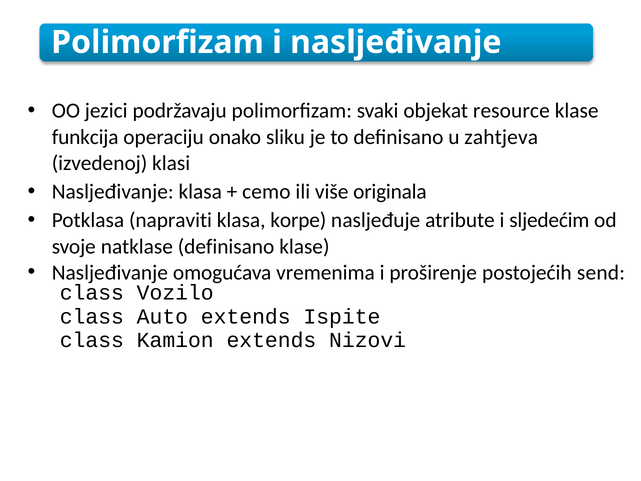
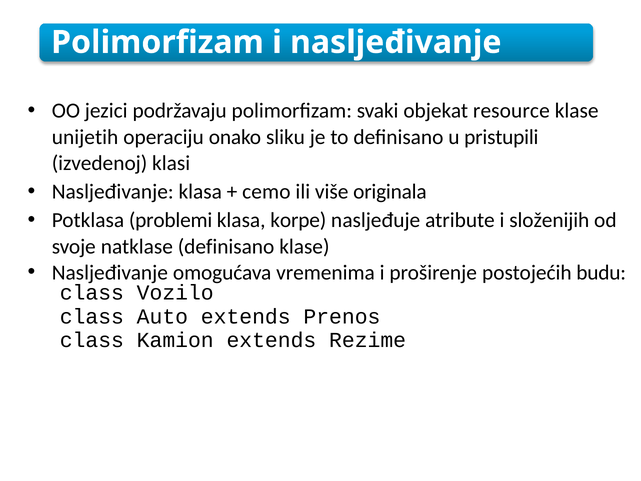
funkcija: funkcija -> unijetih (85, 137)
zahtjeva: zahtjeva -> pristupili (501, 137)
napraviti: napraviti -> problemi (171, 220)
sljedećim: sljedećim -> složenijih (549, 220)
send: send -> budu (601, 272)
Ispite: Ispite -> Prenos (342, 317)
Nizovi: Nizovi -> Rezime (368, 340)
